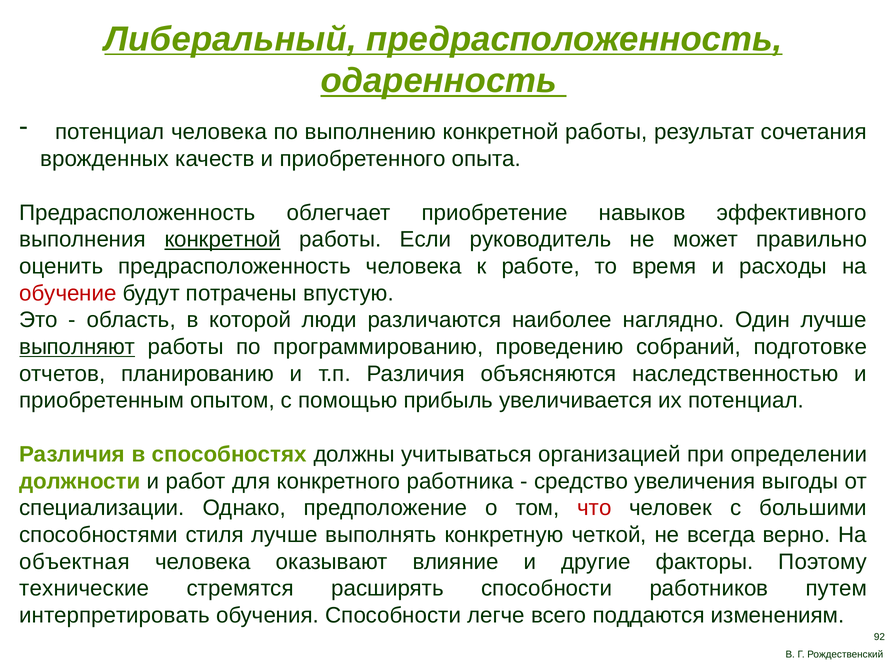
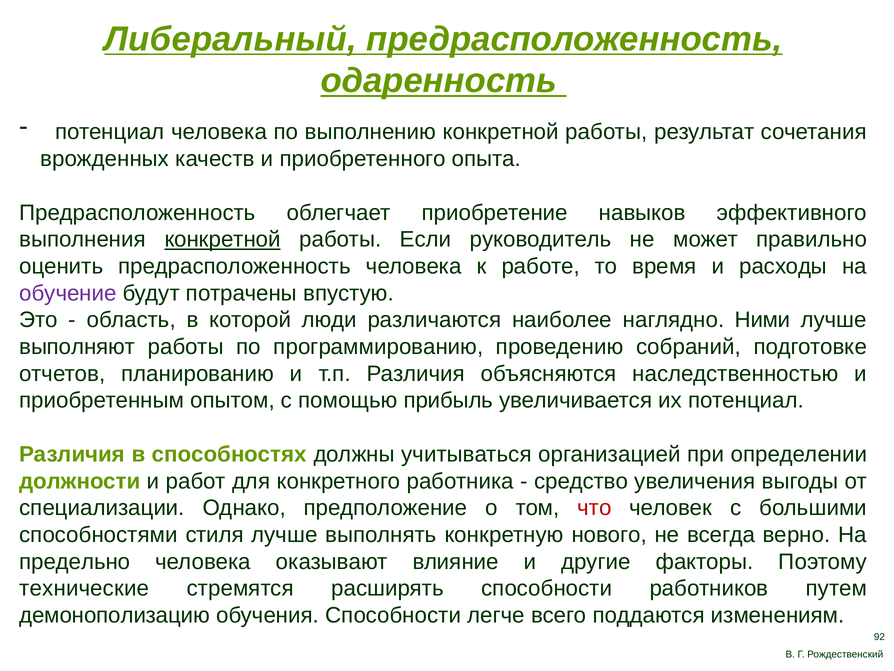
обучение colour: red -> purple (68, 293)
Один: Один -> Ними (763, 320)
выполняют underline: present -> none (77, 347)
четкой: четкой -> нового (609, 534)
объектная: объектная -> предельно (75, 561)
интерпретировать: интерпретировать -> демонополизацию (115, 615)
